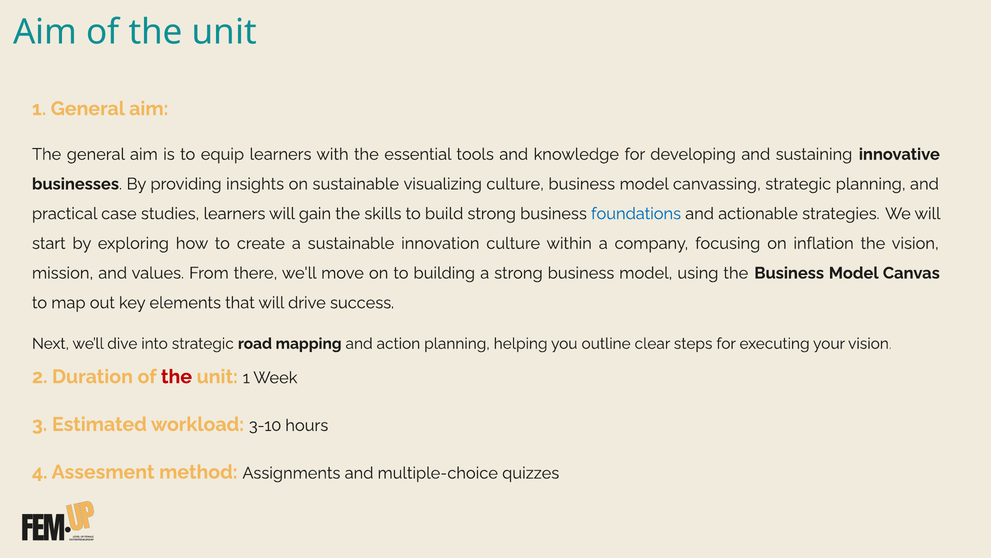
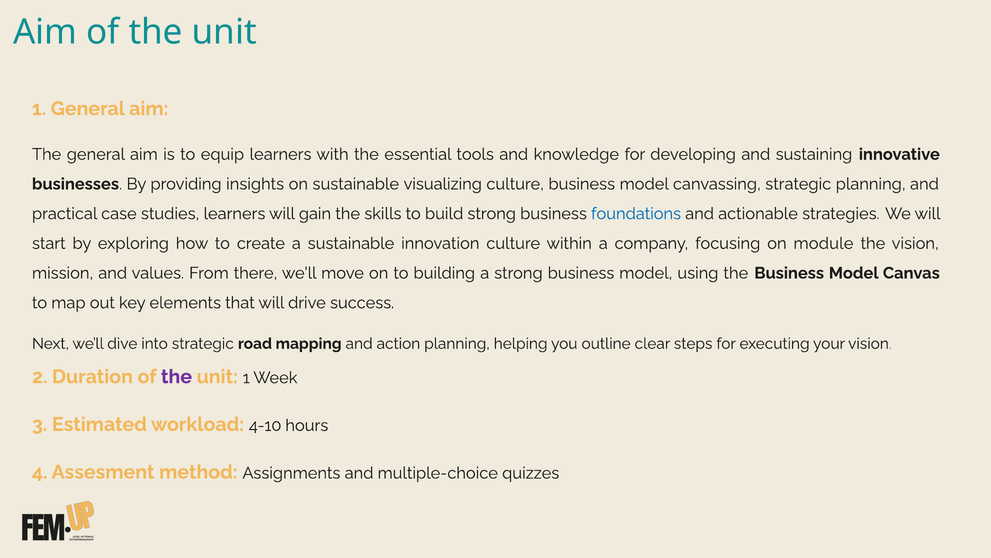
inflation: inflation -> module (823, 243)
the colour: red -> purple (176, 376)
3-10: 3-10 -> 4-10 (265, 425)
